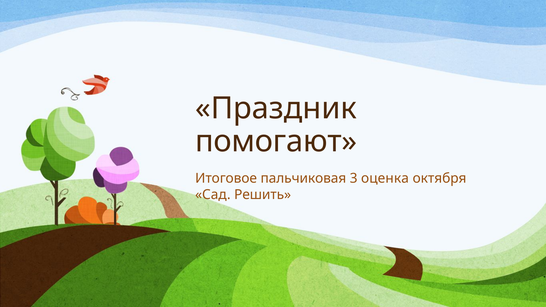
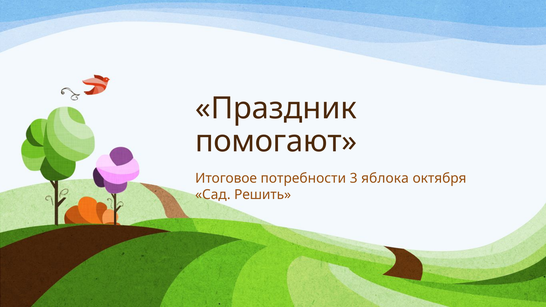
пальчиковая: пальчиковая -> потребности (303, 178)
оценка: оценка -> яблока (385, 178)
